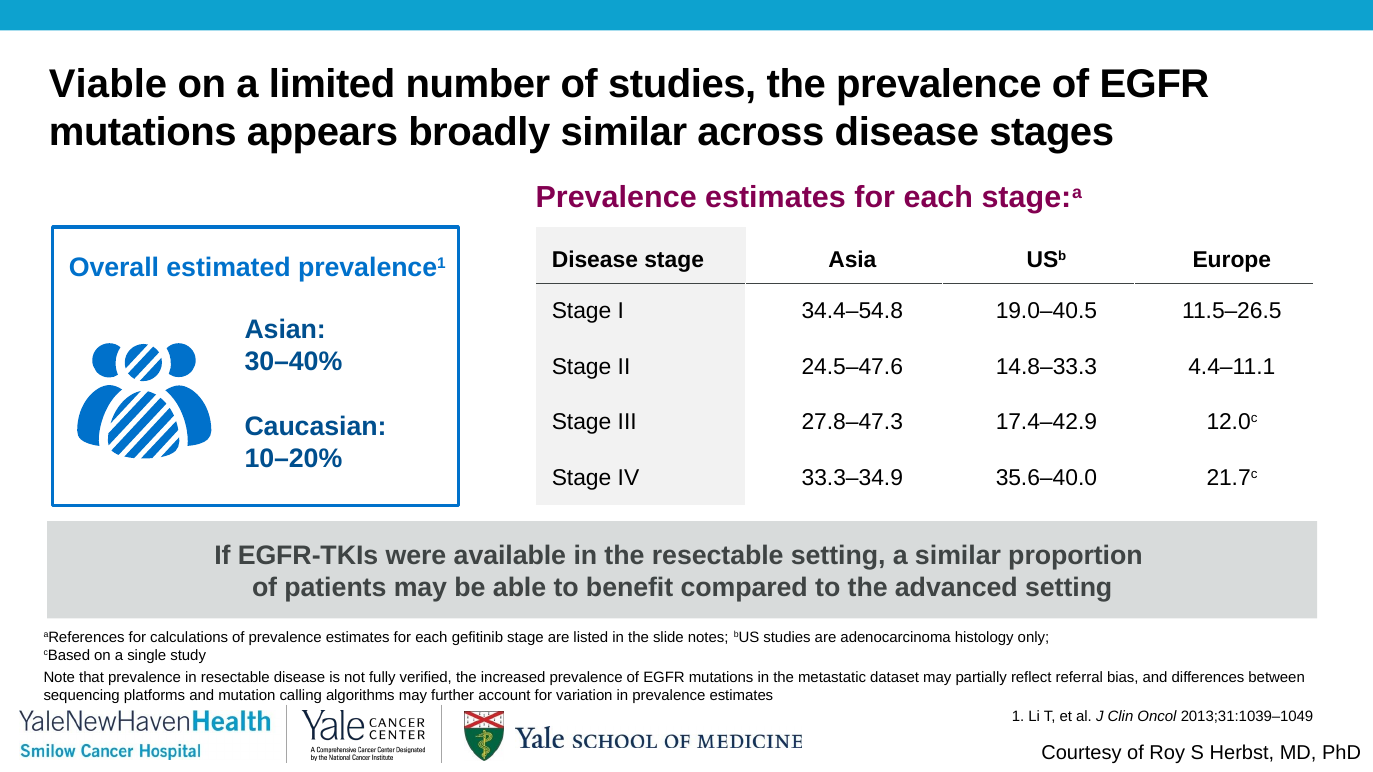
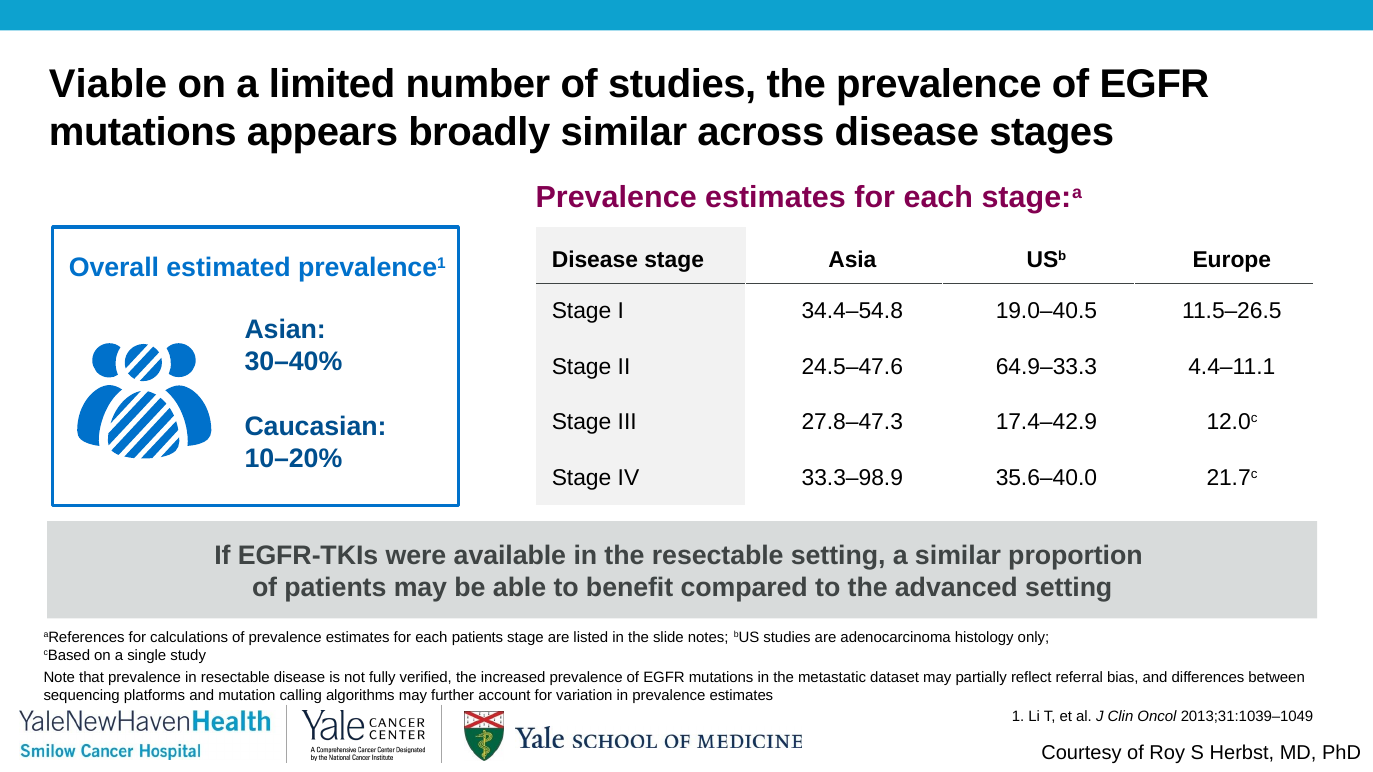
14.8–33.3: 14.8–33.3 -> 64.9–33.3 (1046, 367)
33.3–34.9: 33.3–34.9 -> 33.3–98.9 (852, 478)
each gefitinib: gefitinib -> patients (478, 638)
